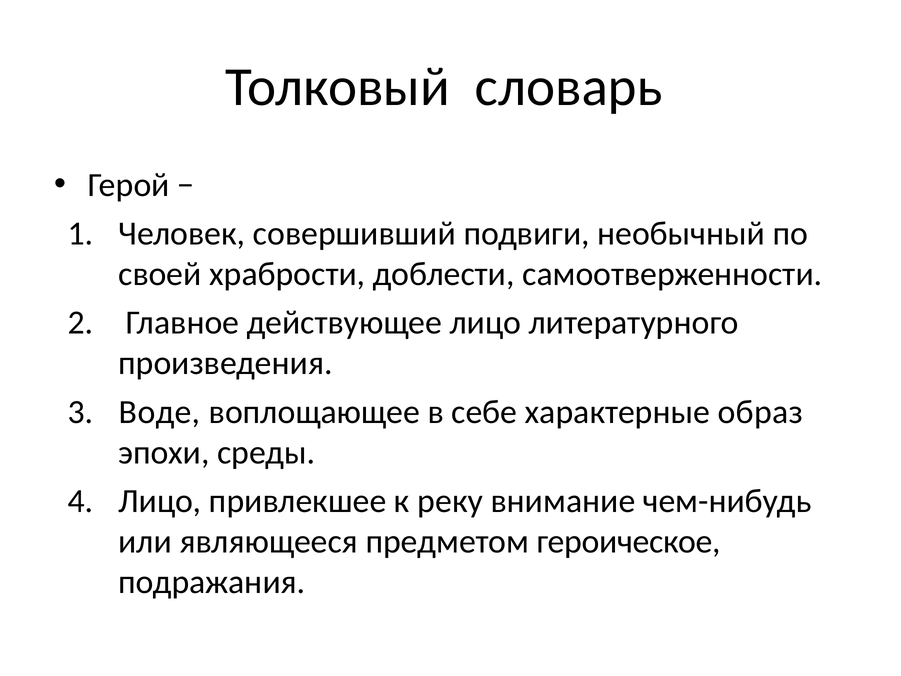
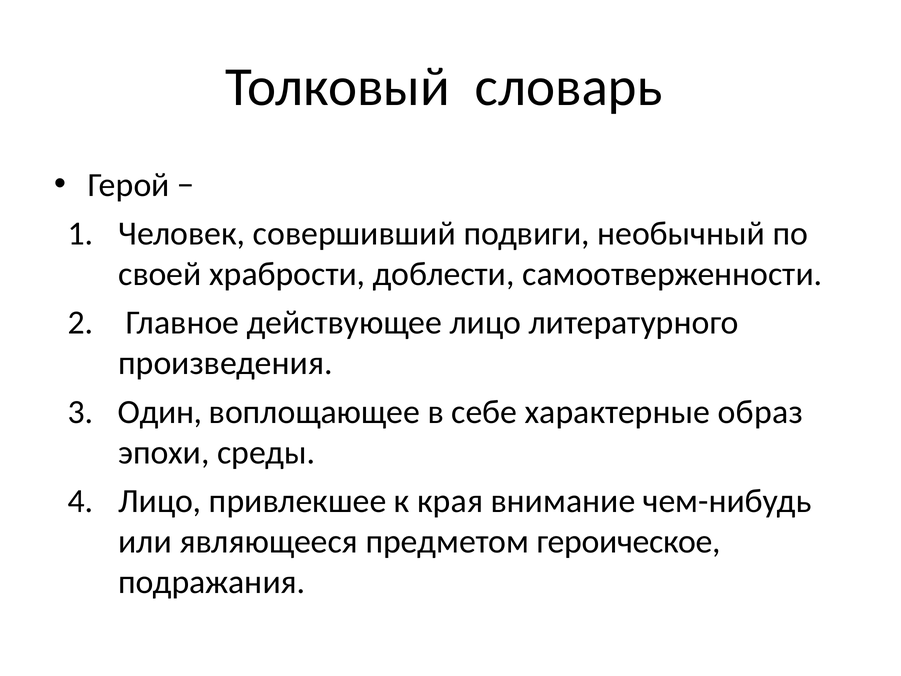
Воде: Воде -> Один (160, 412)
реку: реку -> края (450, 501)
